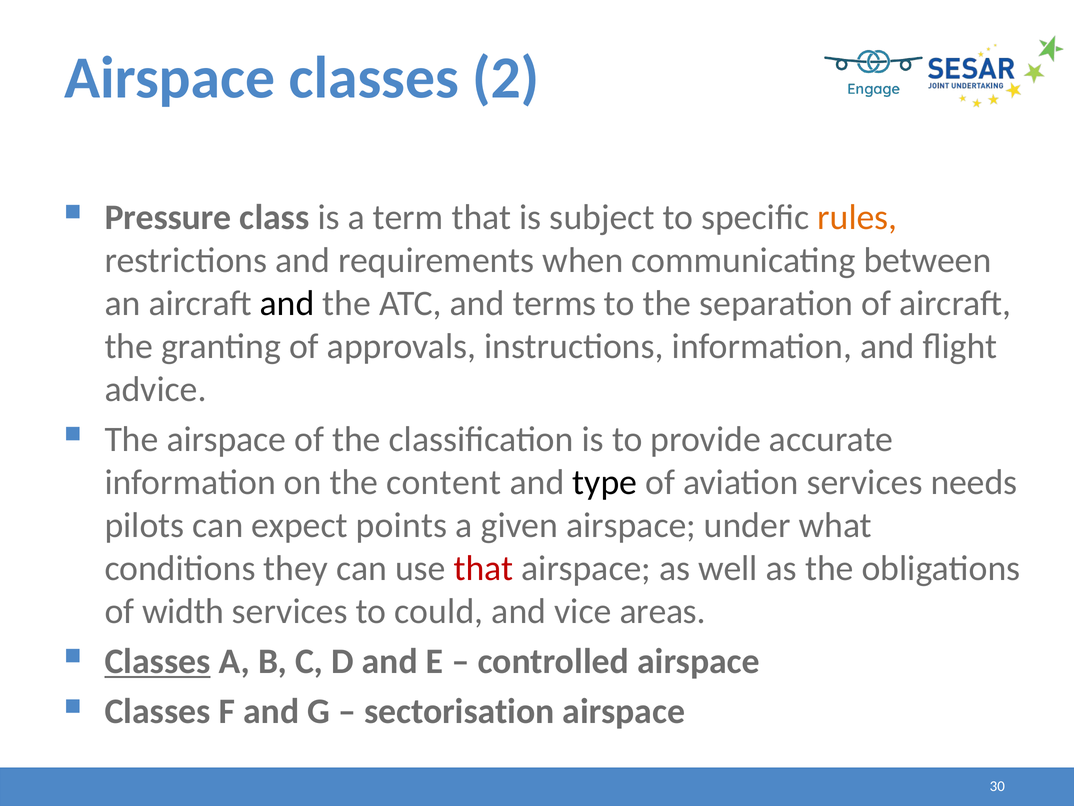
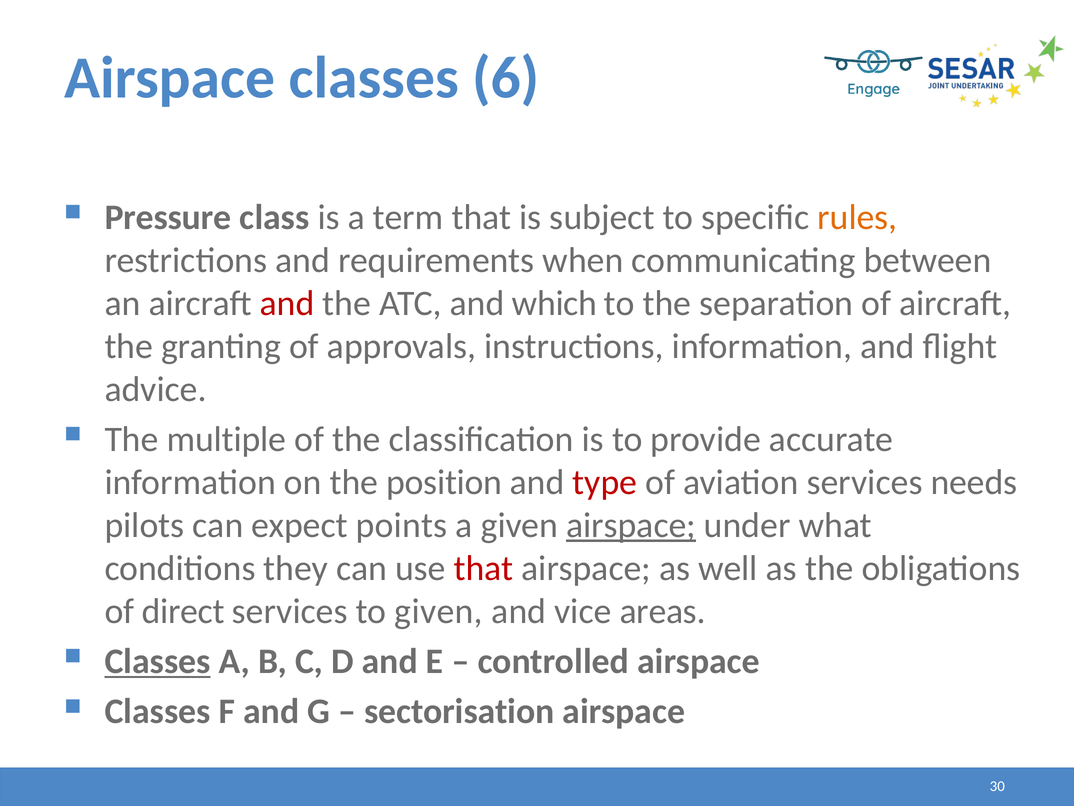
2: 2 -> 6 (506, 78)
and colour: black -> red (287, 303)
terms: terms -> which (555, 303)
The airspace: airspace -> multiple (226, 439)
content: content -> position (444, 482)
type colour: black -> red (605, 482)
airspace underline: none -> present (631, 525)
width: width -> direct (183, 611)
to could: could -> given (439, 611)
